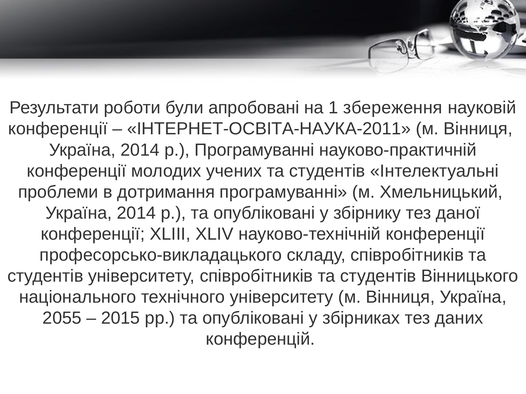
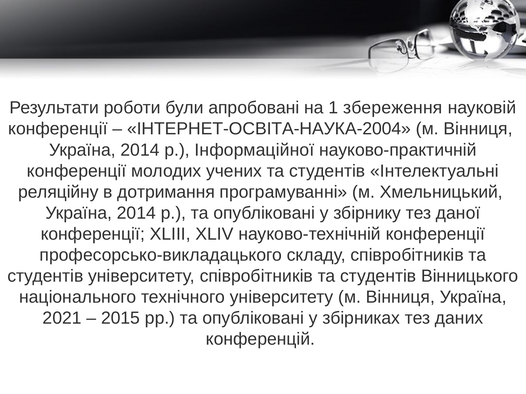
ІНТЕРНЕТ-ОСВІТА-НАУКА-2011: ІНТЕРНЕТ-ОСВІТА-НАУКА-2011 -> ІНТЕРНЕТ-ОСВІТА-НАУКА-2004 (269, 129)
р Програмуванні: Програмуванні -> Інформаційної (254, 150)
проблеми: проблеми -> реляційну (58, 192)
2055: 2055 -> 2021 (62, 318)
